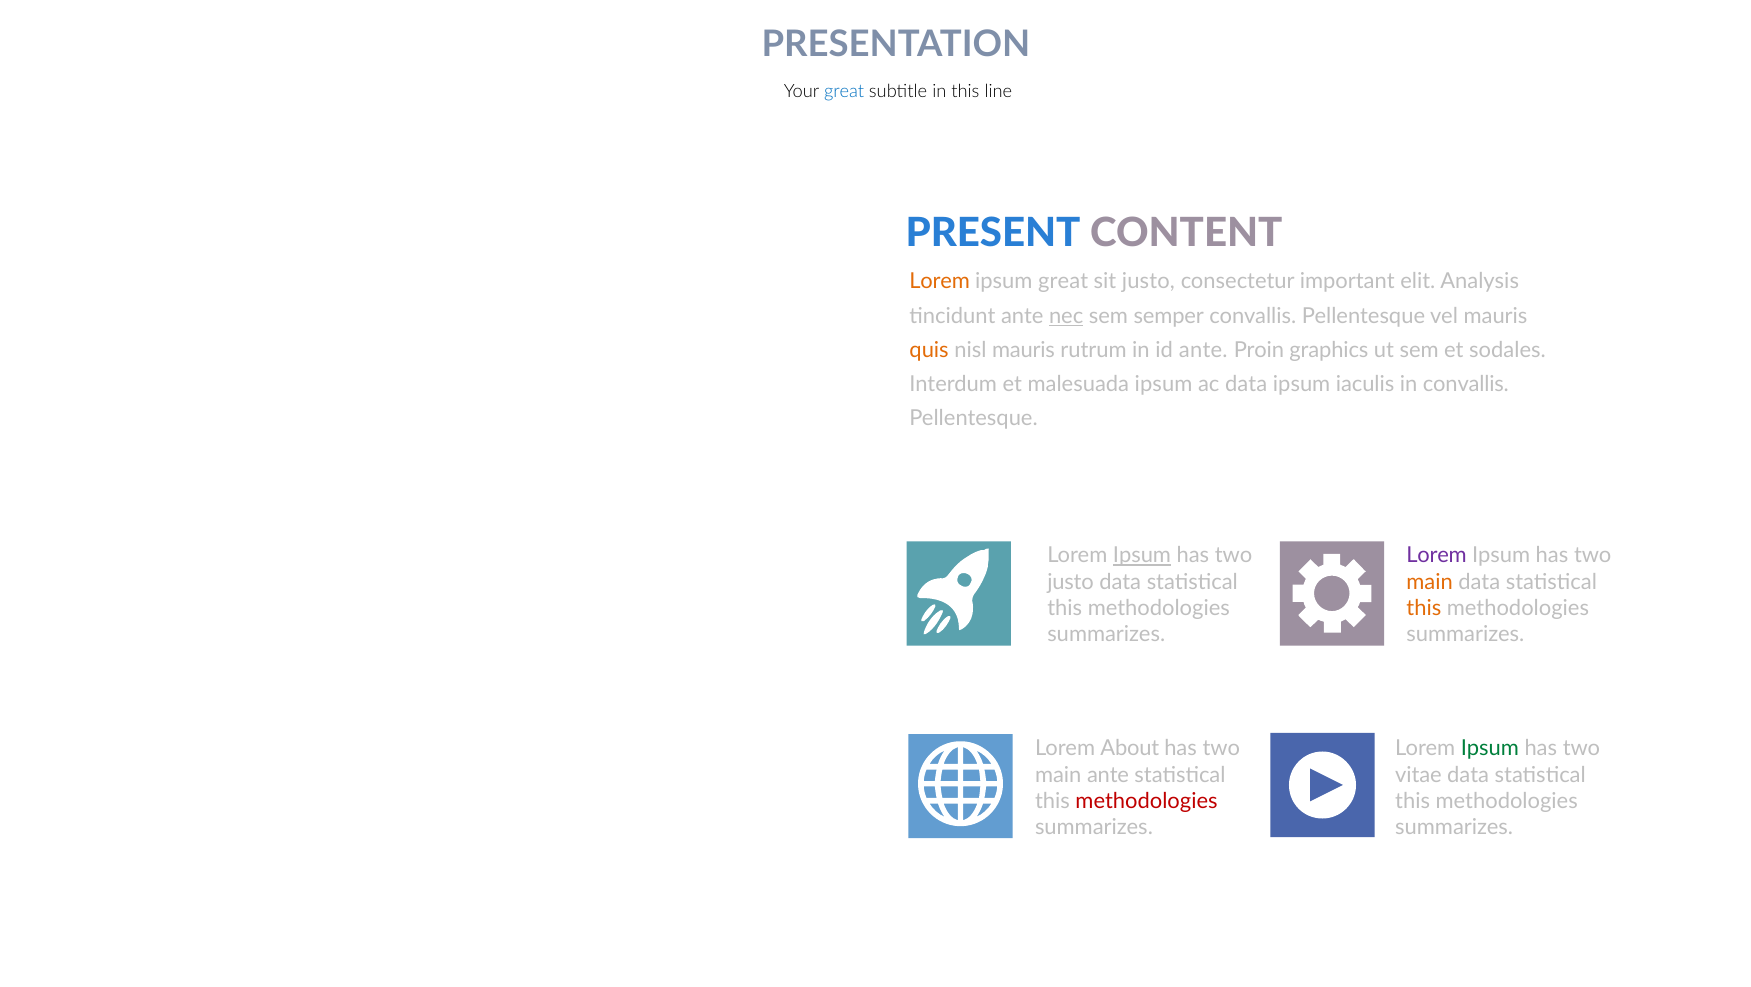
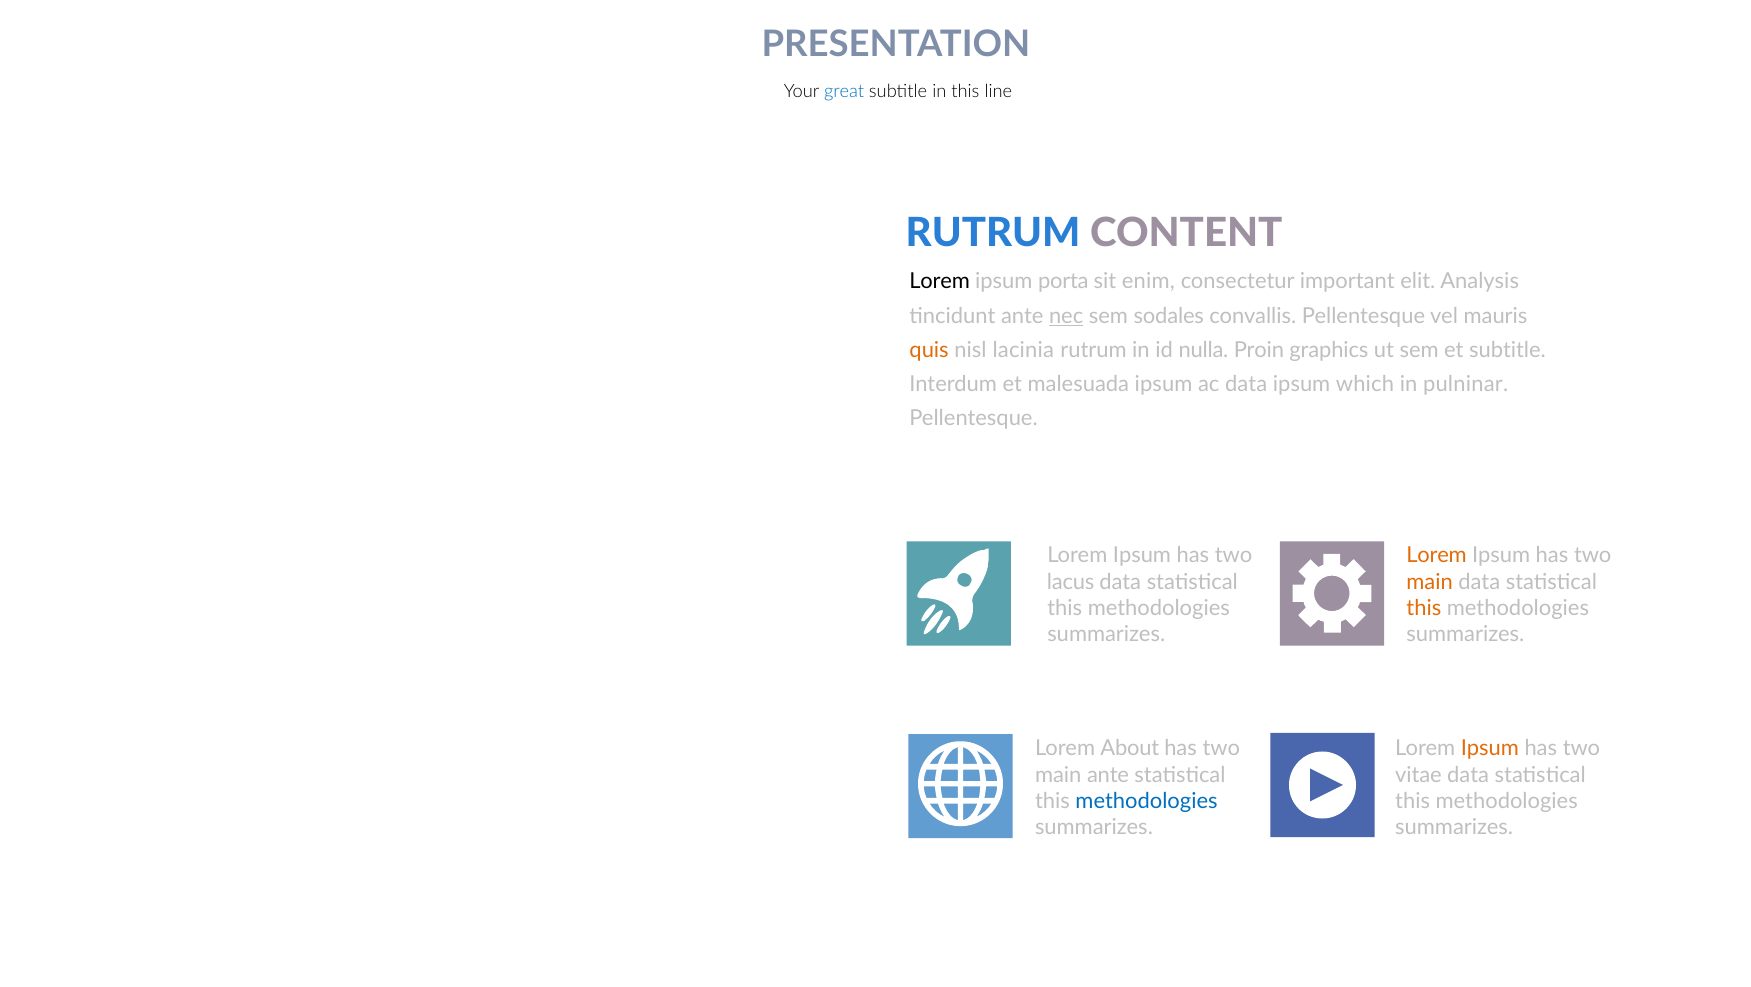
PRESENT: PRESENT -> RUTRUM (993, 233)
Lorem colour: orange -> black (940, 282)
ipsum great: great -> porta (1063, 282)
sit justo: justo -> enim (1148, 282)
semper: semper -> sodales (1169, 316)
nisl mauris: mauris -> lacinia (1023, 350)
id ante: ante -> nulla (1203, 350)
et sodales: sodales -> subtitle (1508, 350)
iaculis: iaculis -> which (1365, 384)
in convallis: convallis -> pulninar (1466, 384)
Ipsum underline: present -> none (1142, 556)
Lorem colour: purple -> orange (1437, 556)
justo: justo -> lacus (1071, 582)
Ipsum colour: green -> orange (1490, 749)
methodologies colour: red -> blue (1147, 801)
